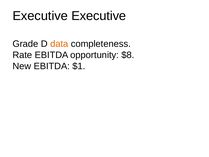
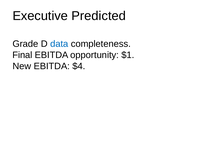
Executive Executive: Executive -> Predicted (99, 16)
data colour: orange -> blue (59, 44)
Rate: Rate -> Final (22, 55)
$8: $8 -> $1 (128, 55)
$1: $1 -> $4 (79, 66)
